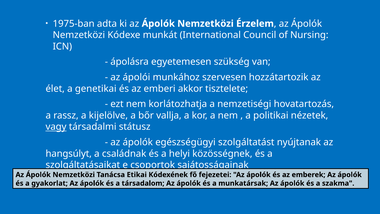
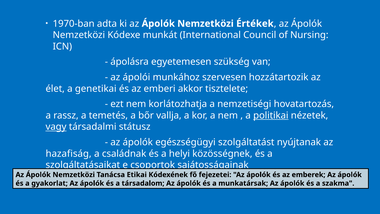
1975-ban: 1975-ban -> 1970-ban (74, 24)
Érzelem: Érzelem -> Értékek (255, 24)
kijelölve: kijelölve -> temetés (108, 115)
politikai underline: none -> present (271, 115)
hangsúlyt: hangsúlyt -> hazafiság (69, 153)
